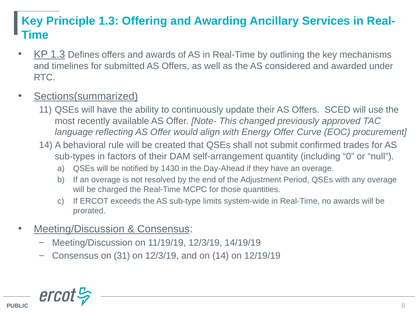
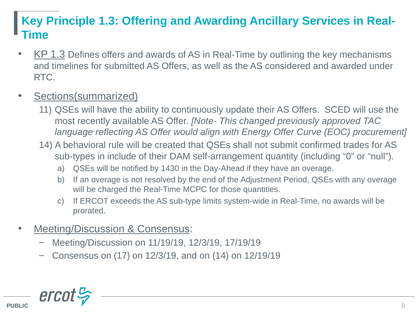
factors: factors -> include (122, 157)
14/19/19: 14/19/19 -> 17/19/19 (243, 243)
31: 31 -> 17 (122, 256)
